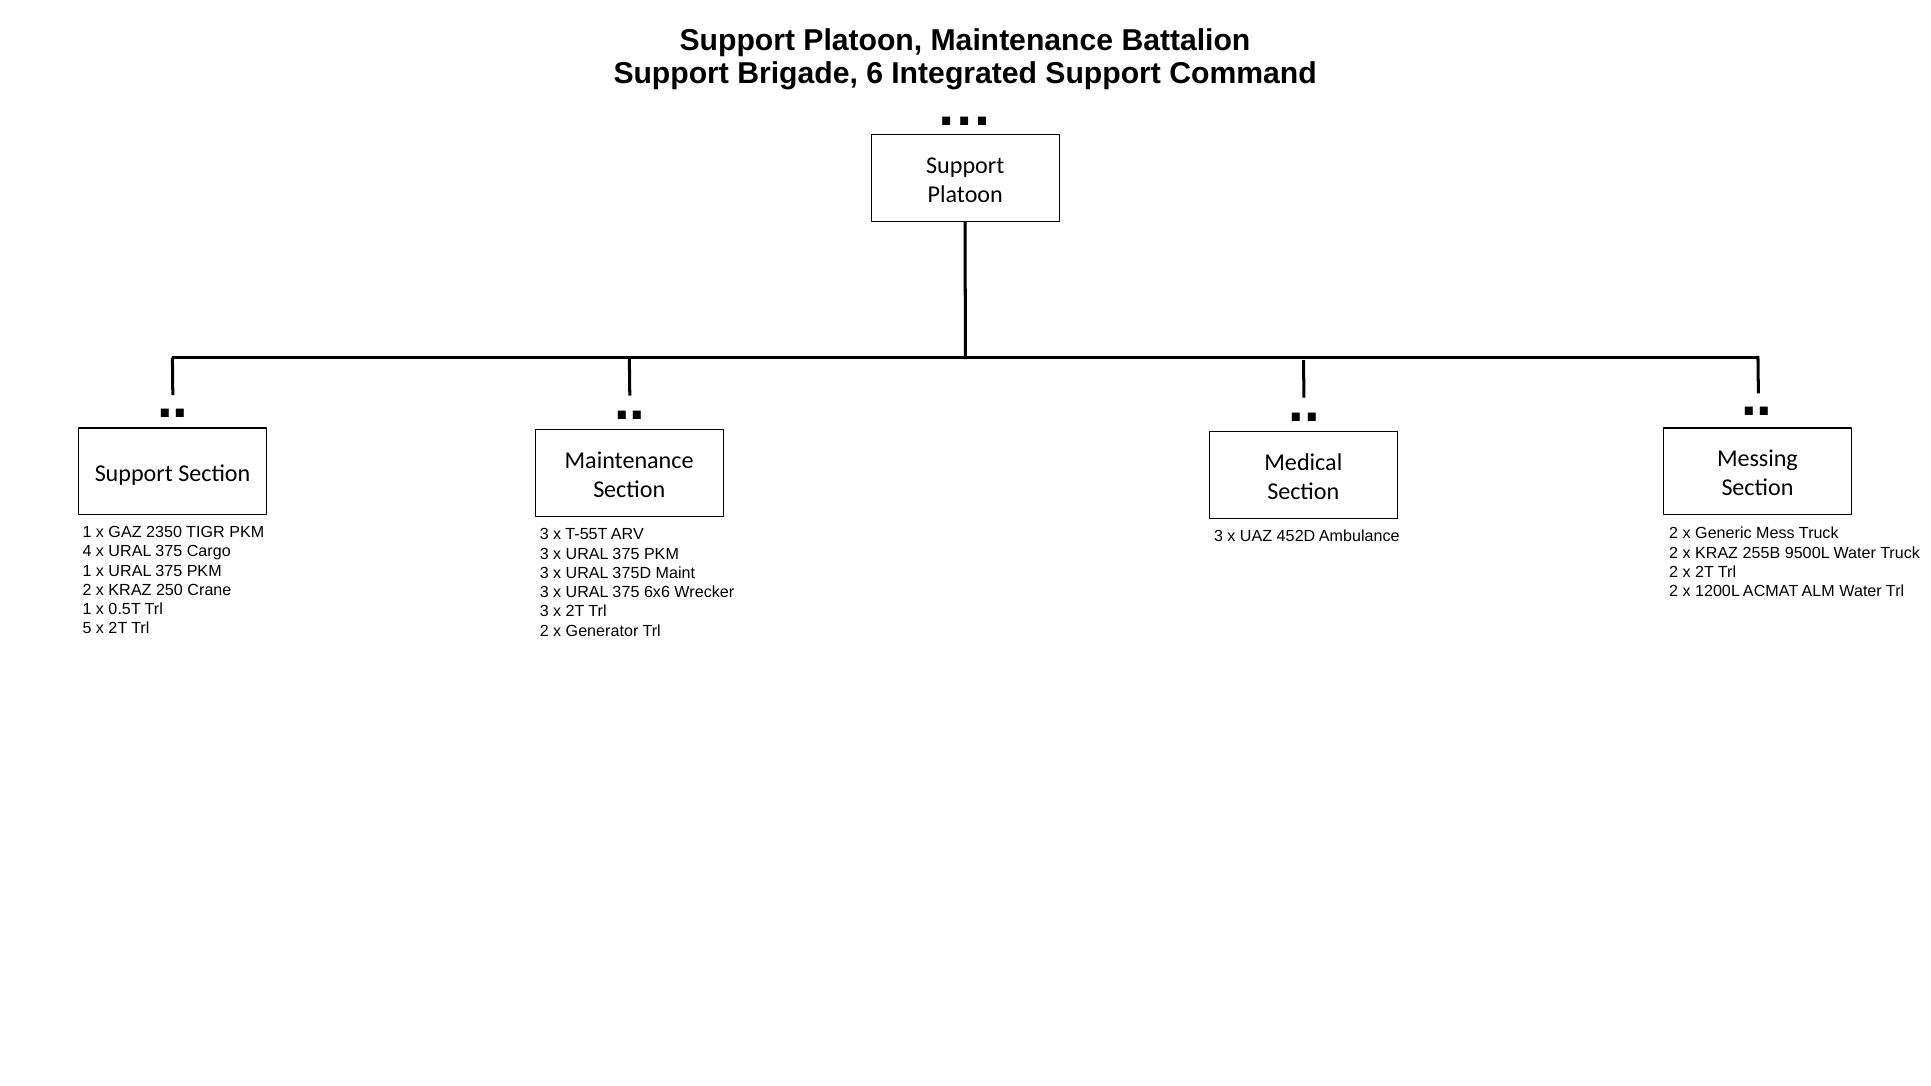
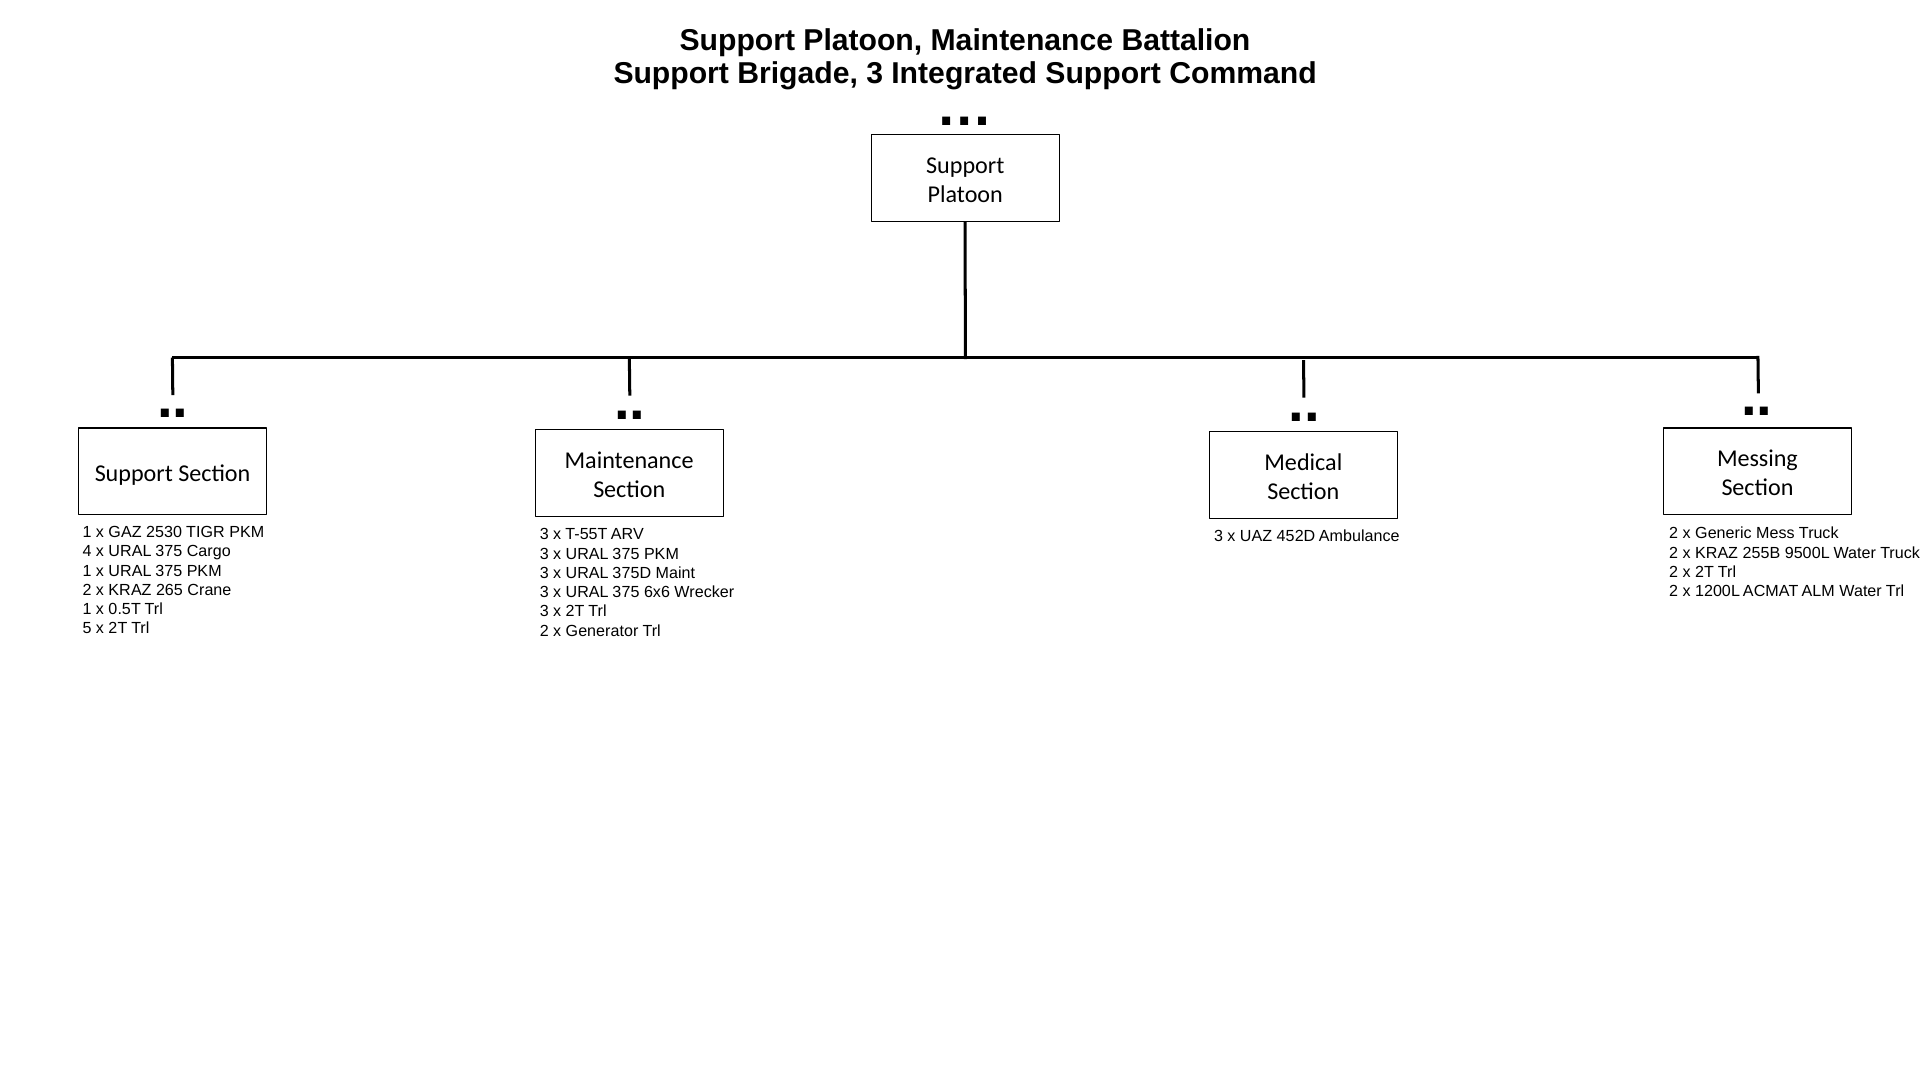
Brigade 6: 6 -> 3 (875, 73)
2350: 2350 -> 2530 (164, 532)
250: 250 -> 265 (169, 590)
